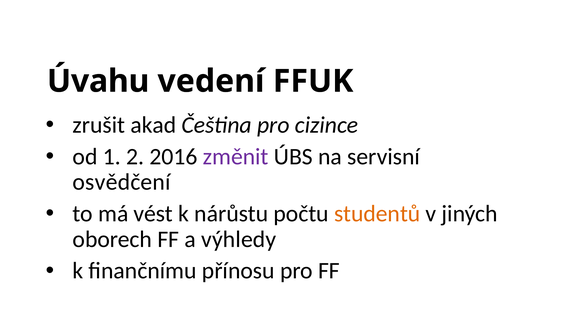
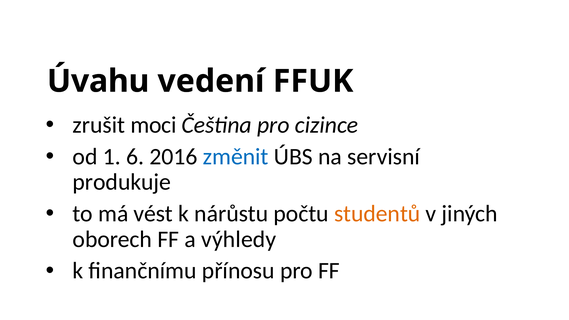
akad: akad -> moci (153, 125)
2: 2 -> 6 (135, 157)
změnit colour: purple -> blue (236, 157)
osvědčení: osvědčení -> produkuje (122, 182)
